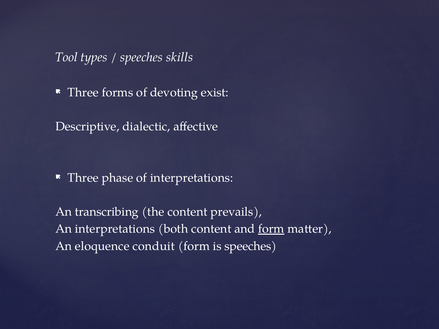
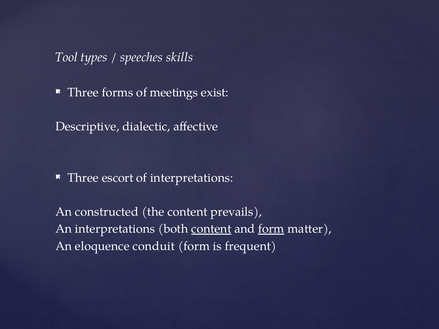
devoting: devoting -> meetings (174, 93)
phase: phase -> escort (118, 178)
transcribing: transcribing -> constructed (107, 212)
content underline: none -> present (211, 229)
is speeches: speeches -> frequent (251, 246)
